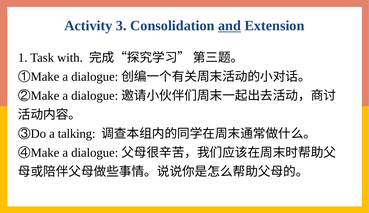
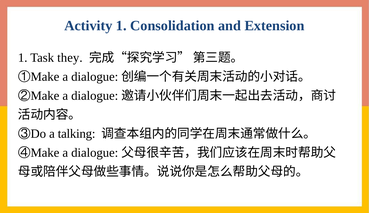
Activity 3: 3 -> 1 (121, 26)
and underline: present -> none (230, 26)
with: with -> they (70, 58)
